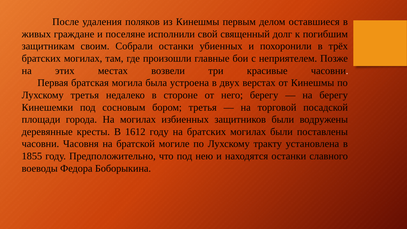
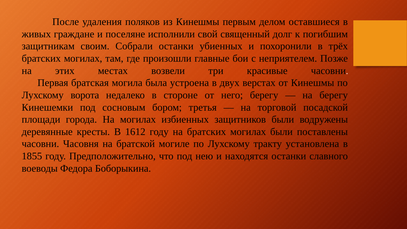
Лухскому третья: третья -> ворота (85, 95)
